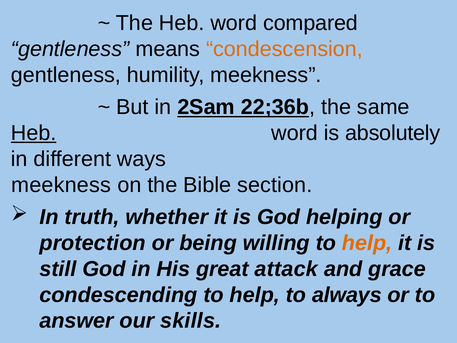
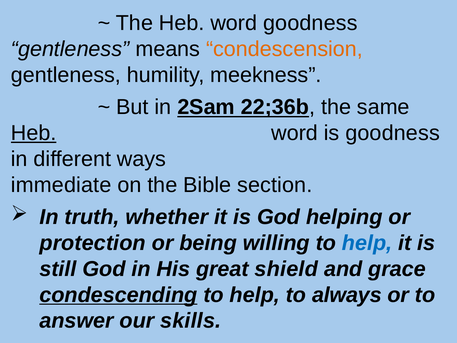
word compared: compared -> goodness (310, 23)
is absolutely: absolutely -> goodness (393, 133)
meekness: meekness -> immediate (61, 185)
help colour: orange -> blue (367, 243)
attack: attack -> shield (286, 269)
condescending underline: none -> present (118, 295)
